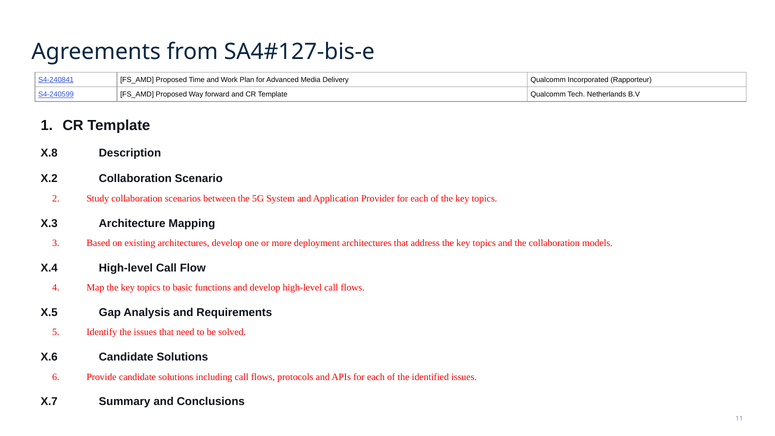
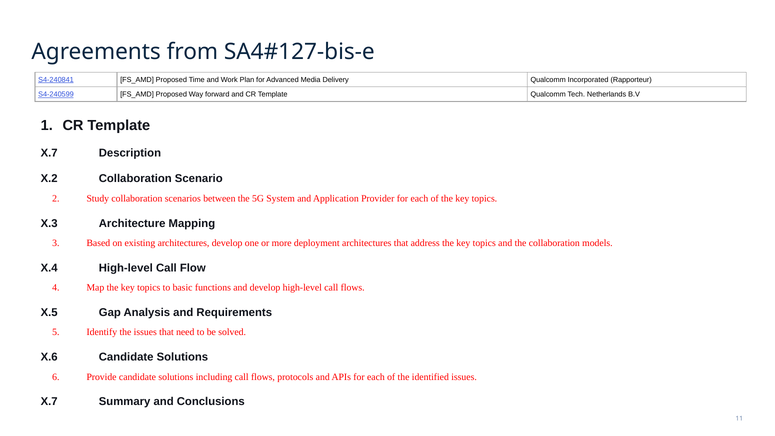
X.8: X.8 -> X.7 (49, 153)
